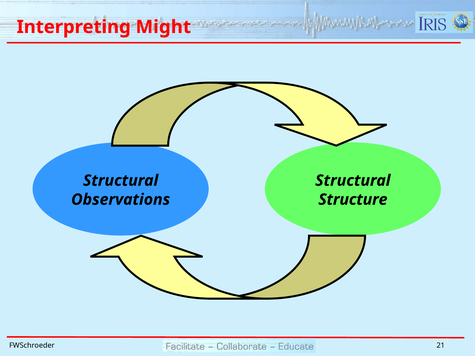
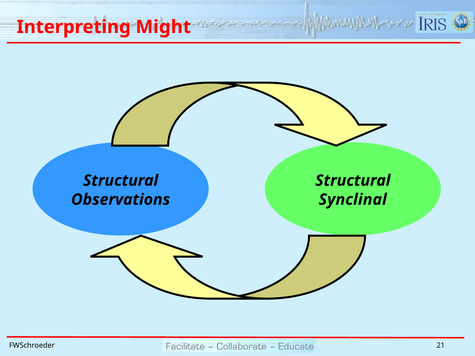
Structure: Structure -> Synclinal (353, 200)
